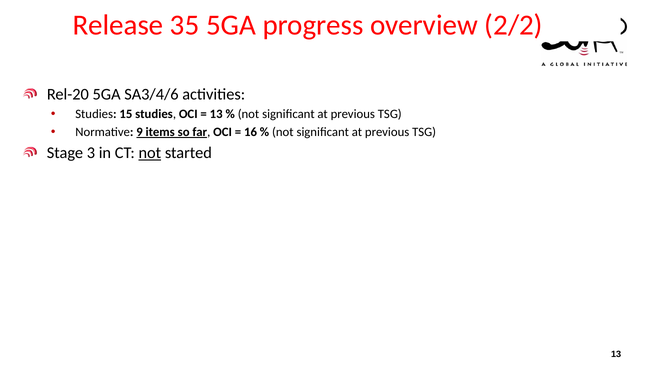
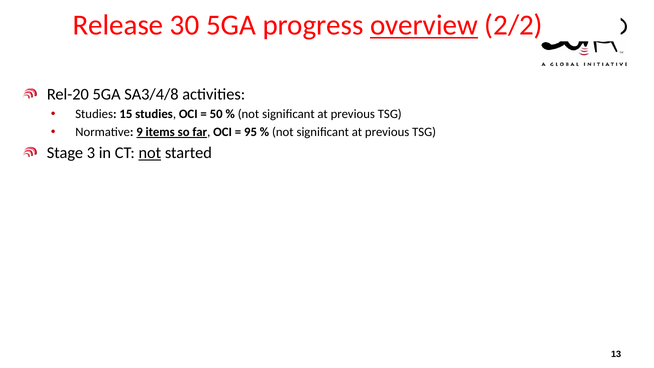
35: 35 -> 30 (185, 25)
overview underline: none -> present (424, 25)
SA3/4/6: SA3/4/6 -> SA3/4/8 (151, 94)
13: 13 -> 50 (216, 114)
16: 16 -> 95 (251, 132)
